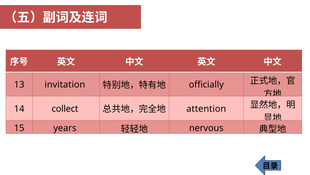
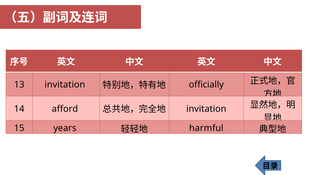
collect: collect -> afford (65, 108)
attention: attention -> invitation (206, 108)
nervous: nervous -> harmful (206, 128)
